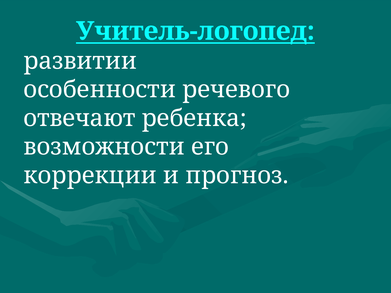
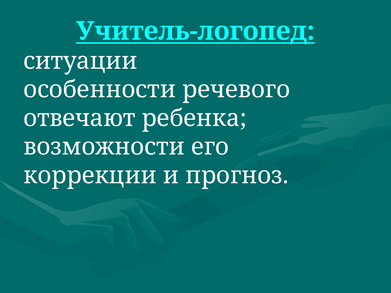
развитии: развитии -> ситуации (80, 61)
